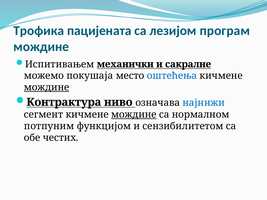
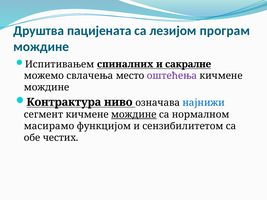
Трофика: Трофика -> Друштва (39, 31)
механички: механички -> спиналних (125, 64)
покушаја: покушаја -> свлачења (90, 76)
оштећења colour: blue -> purple (172, 76)
мождине underline: present -> none (47, 87)
потпуним: потпуним -> масирамо (49, 126)
